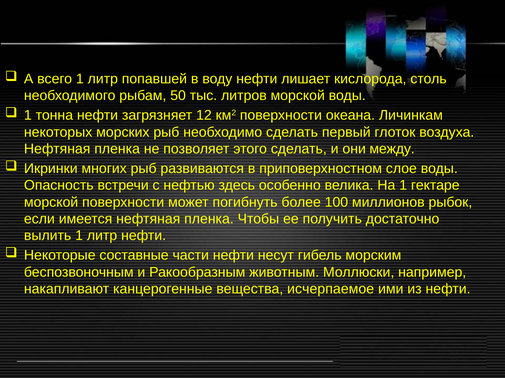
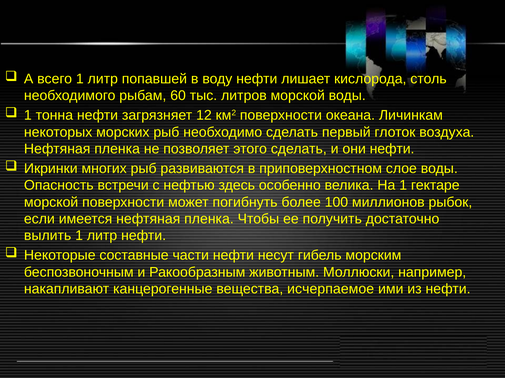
50: 50 -> 60 (178, 96)
они между: между -> нефти (392, 149)
